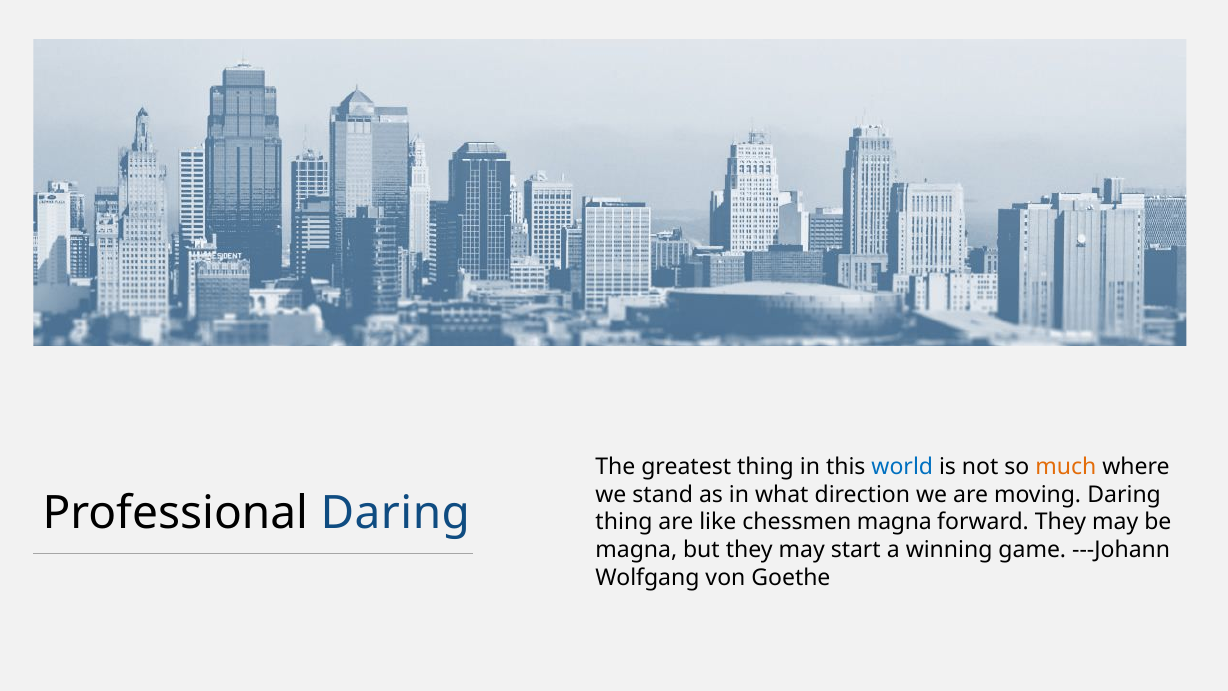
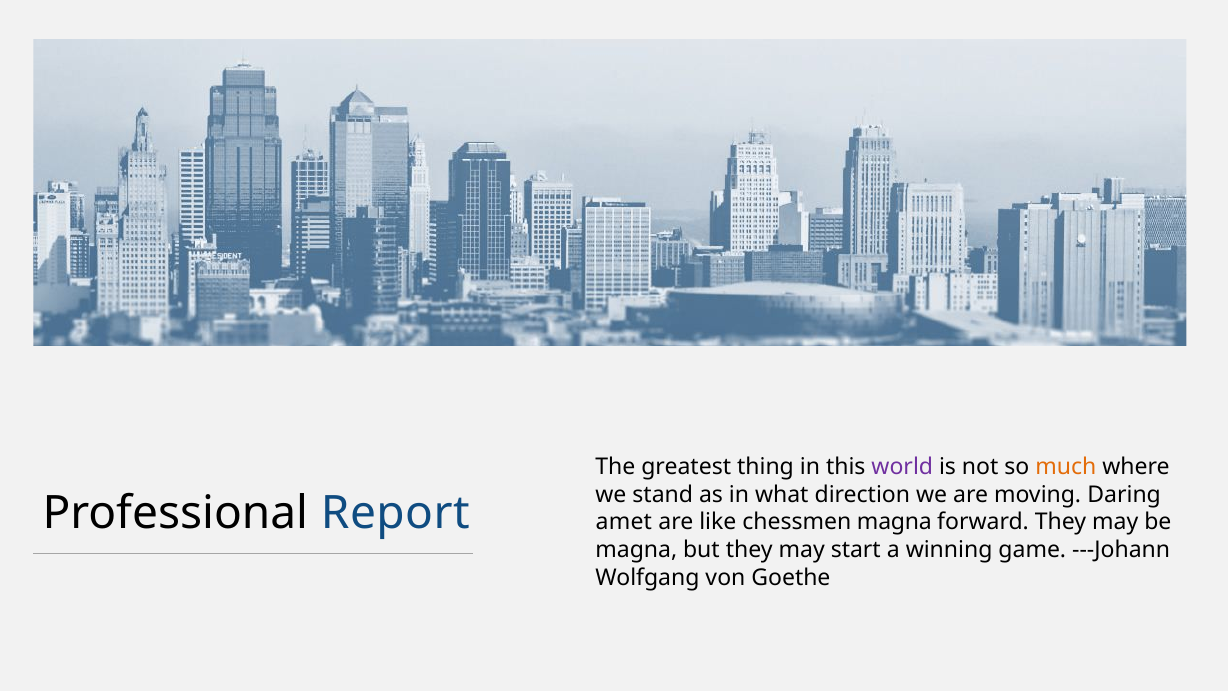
world colour: blue -> purple (902, 467)
Professional Daring: Daring -> Report (395, 513)
thing: thing -> amet (624, 522)
